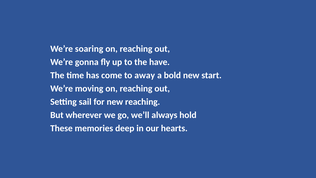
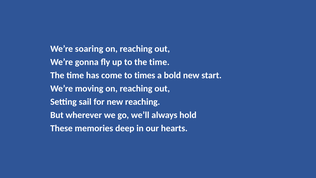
to the have: have -> time (159, 62)
away: away -> times (145, 75)
